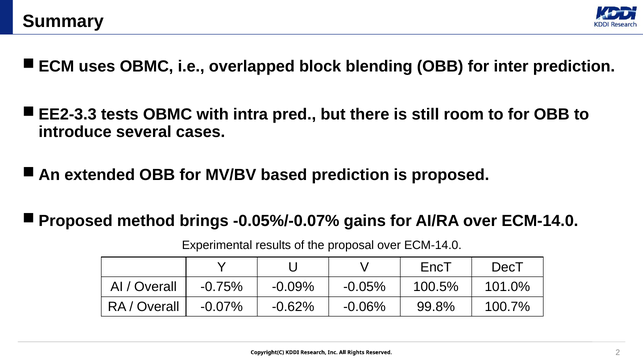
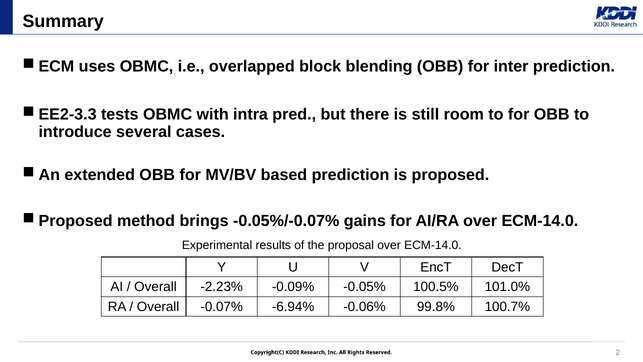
-0.75%: -0.75% -> -2.23% (222, 287)
-0.62%: -0.62% -> -6.94% (293, 306)
